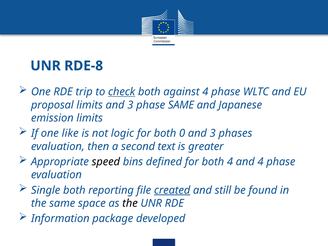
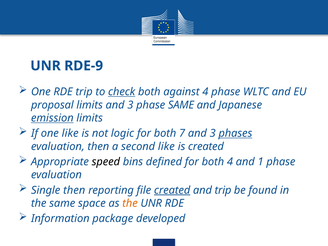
RDE-8: RDE-8 -> RDE-9 (84, 66)
emission underline: none -> present (52, 118)
0: 0 -> 7 (182, 133)
phases underline: none -> present (235, 133)
second text: text -> like (166, 146)
is greater: greater -> created (206, 146)
and 4: 4 -> 1 (261, 162)
Single both: both -> then (74, 190)
and still: still -> trip (223, 190)
the colour: black -> orange (130, 203)
